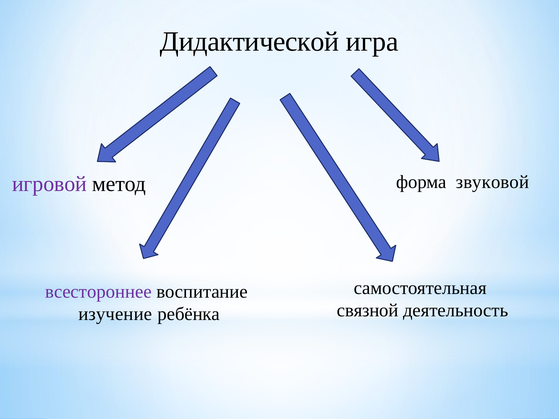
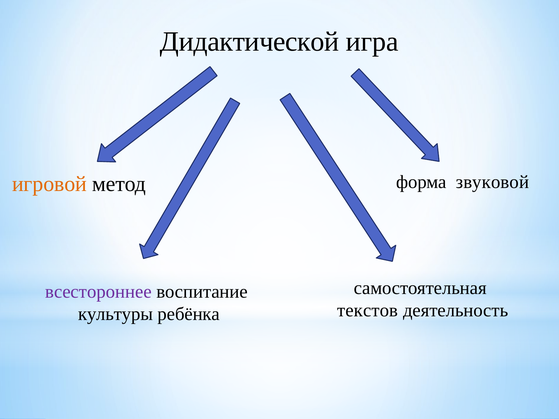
игровой colour: purple -> orange (49, 184)
связной: связной -> текстов (368, 311)
изучение: изучение -> культуры (115, 314)
